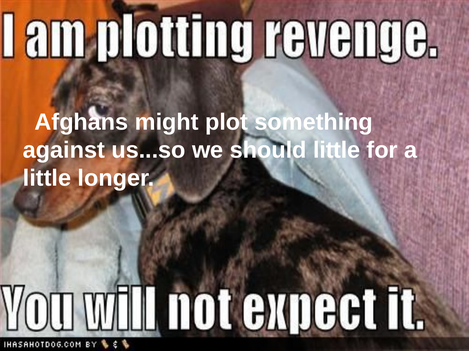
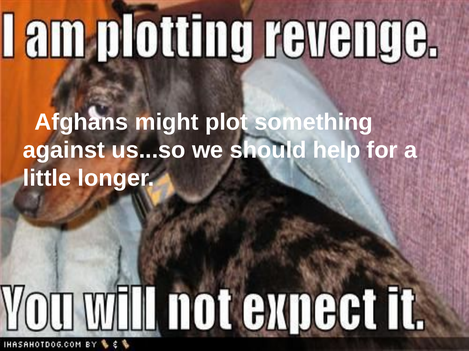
should little: little -> help (337, 150)
